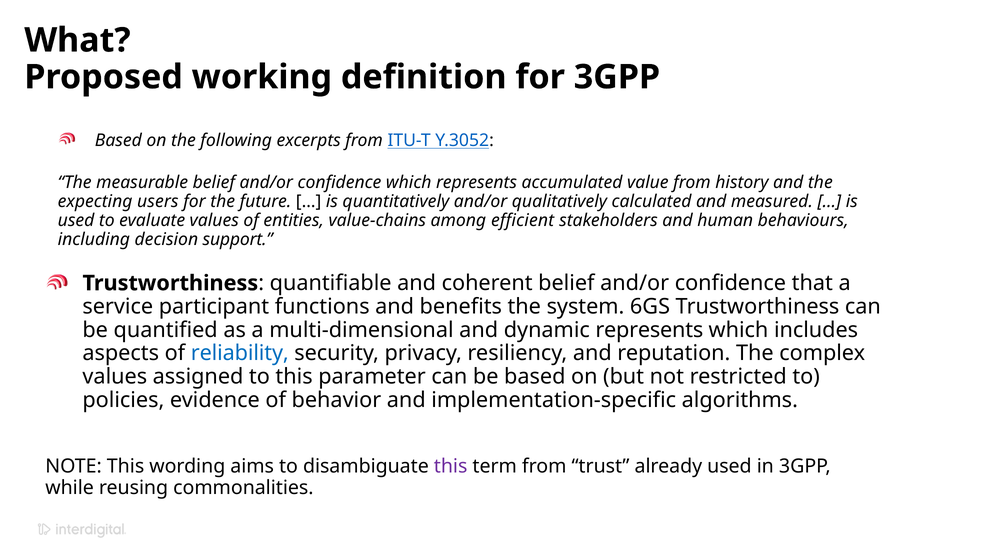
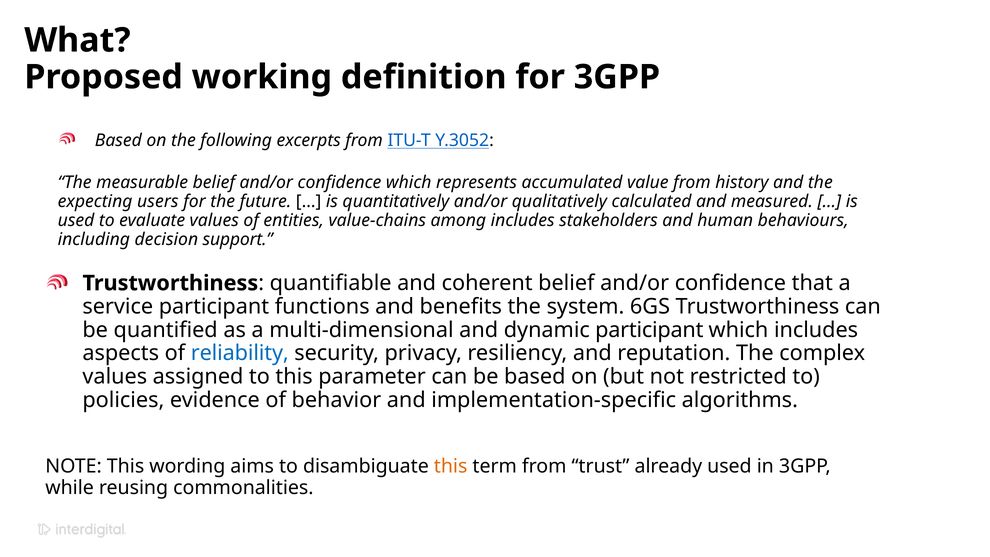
among efficient: efficient -> includes (523, 220)
dynamic represents: represents -> participant (649, 330)
this colour: purple -> orange (451, 466)
